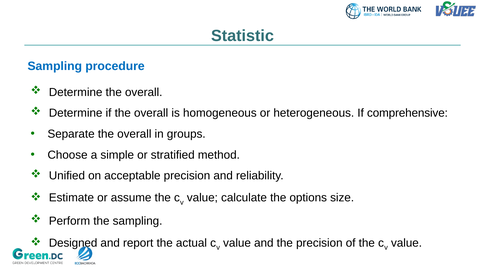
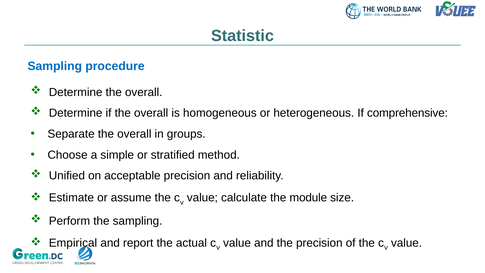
options: options -> module (308, 198)
Designed: Designed -> Empirical (73, 243)
